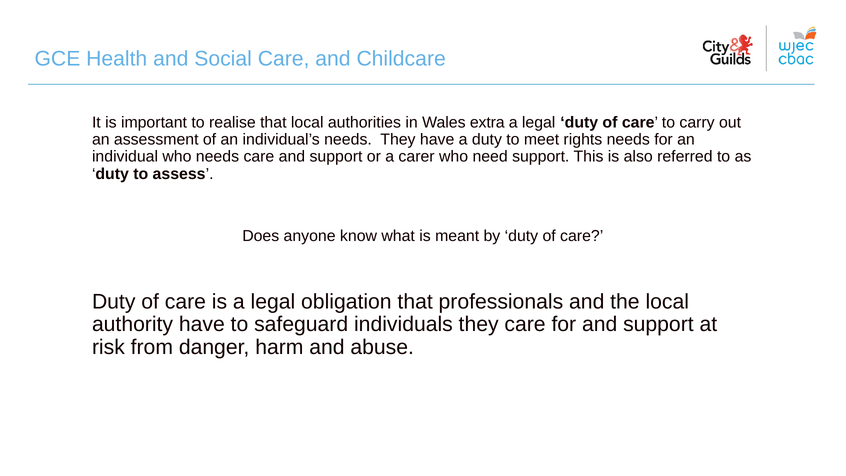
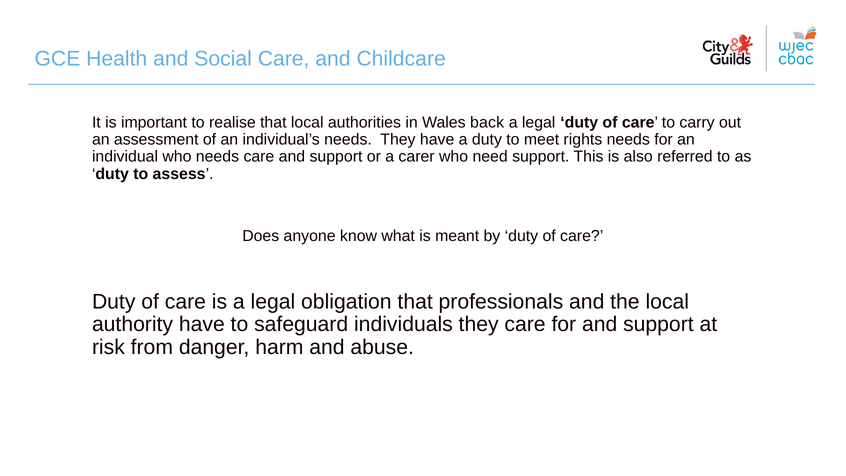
extra: extra -> back (487, 122)
